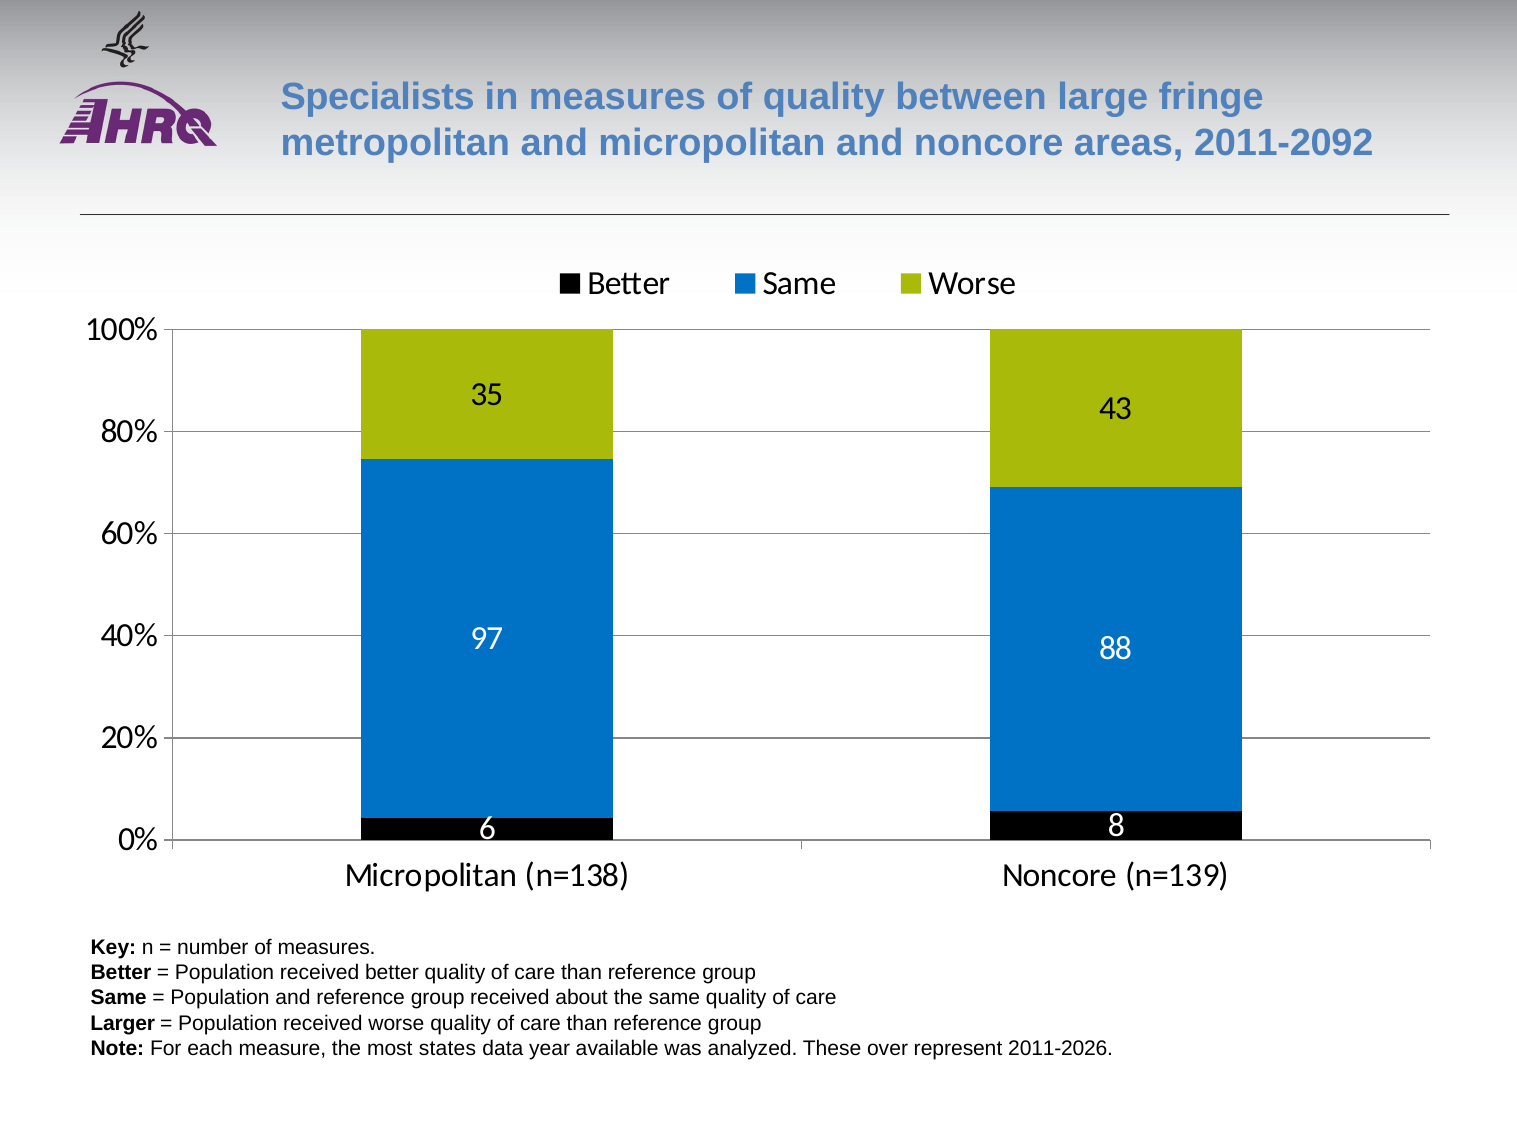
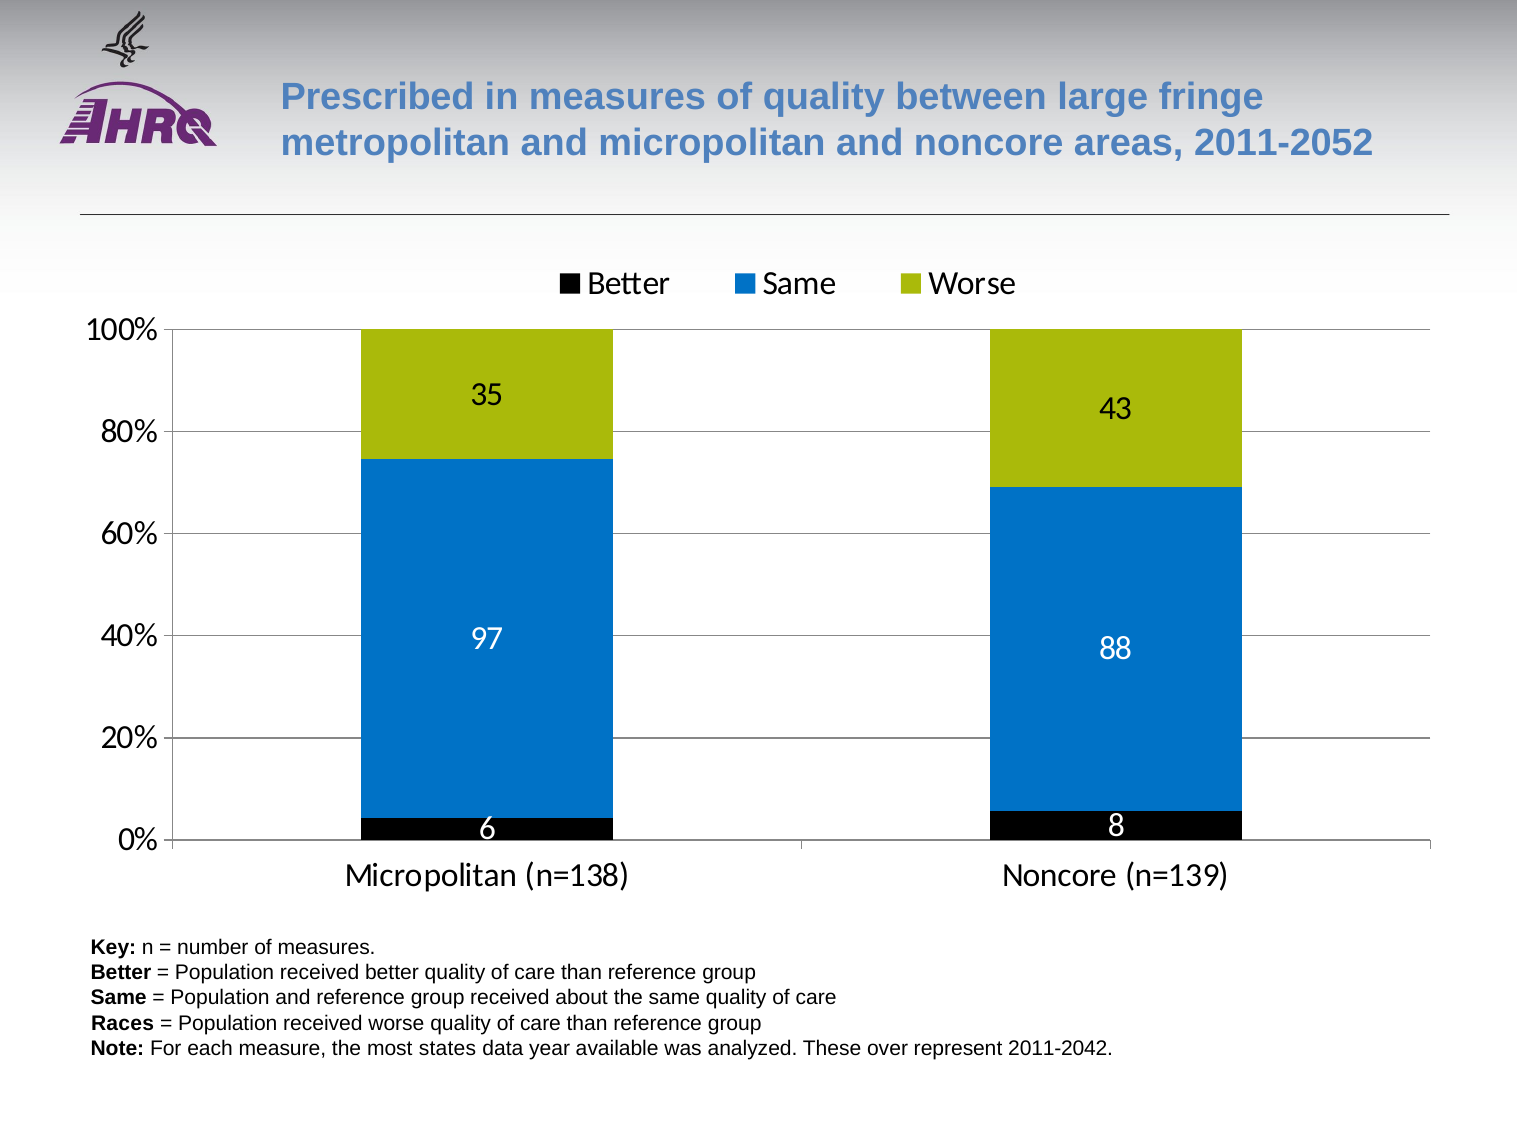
Specialists: Specialists -> Prescribed (378, 97)
2011-2092: 2011-2092 -> 2011-2052 (1284, 143)
Larger: Larger -> Races (123, 1023)
2011-2026: 2011-2026 -> 2011-2042 (1061, 1048)
